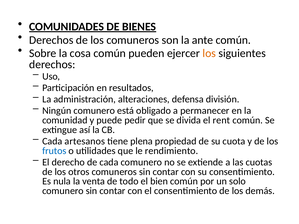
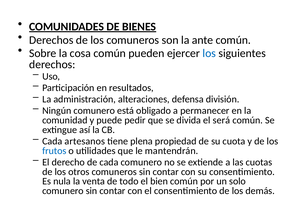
los colour: orange -> blue (209, 53)
rent: rent -> será (221, 120)
rendimiento: rendimiento -> mantendrán (172, 151)
